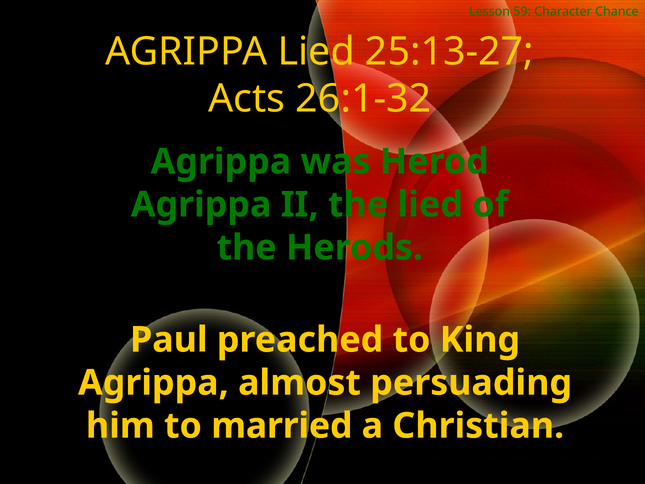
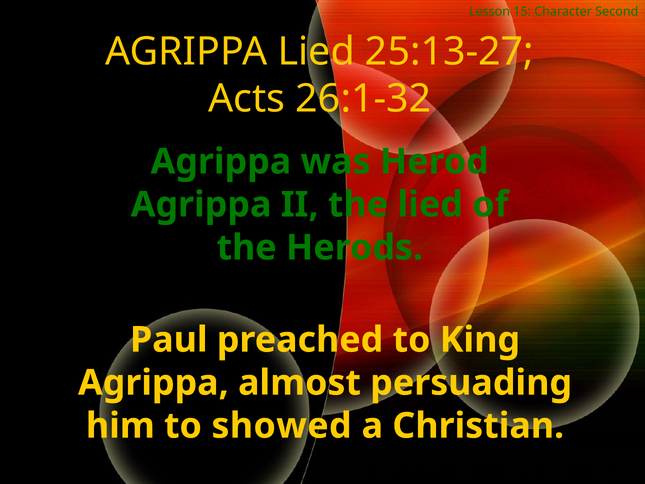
59: 59 -> 15 (522, 12)
Chance: Chance -> Second (617, 12)
married: married -> showed (282, 426)
